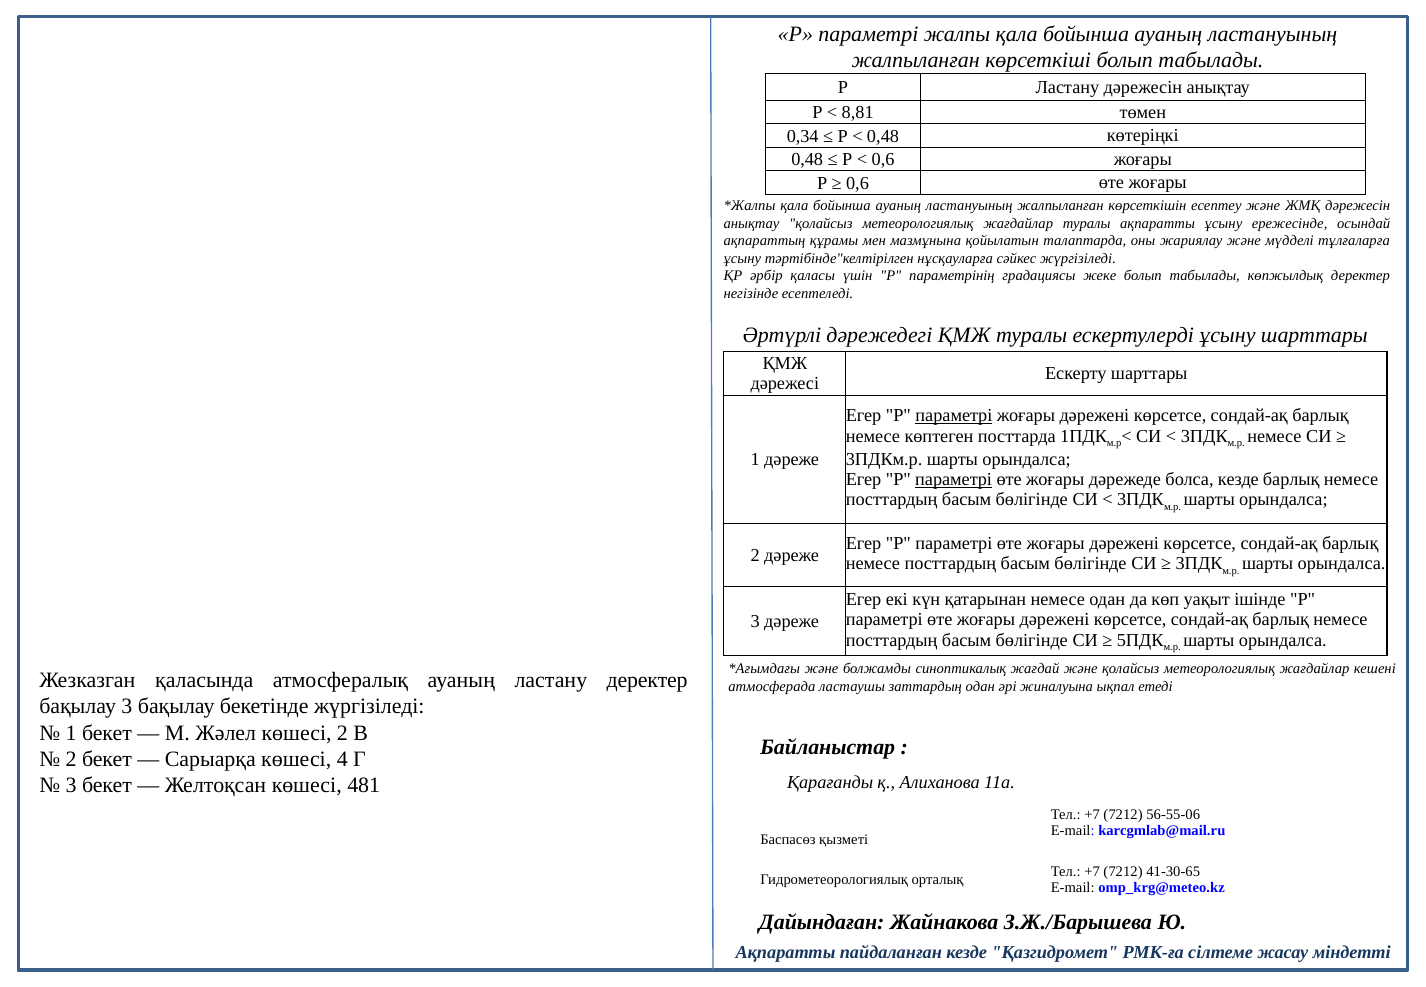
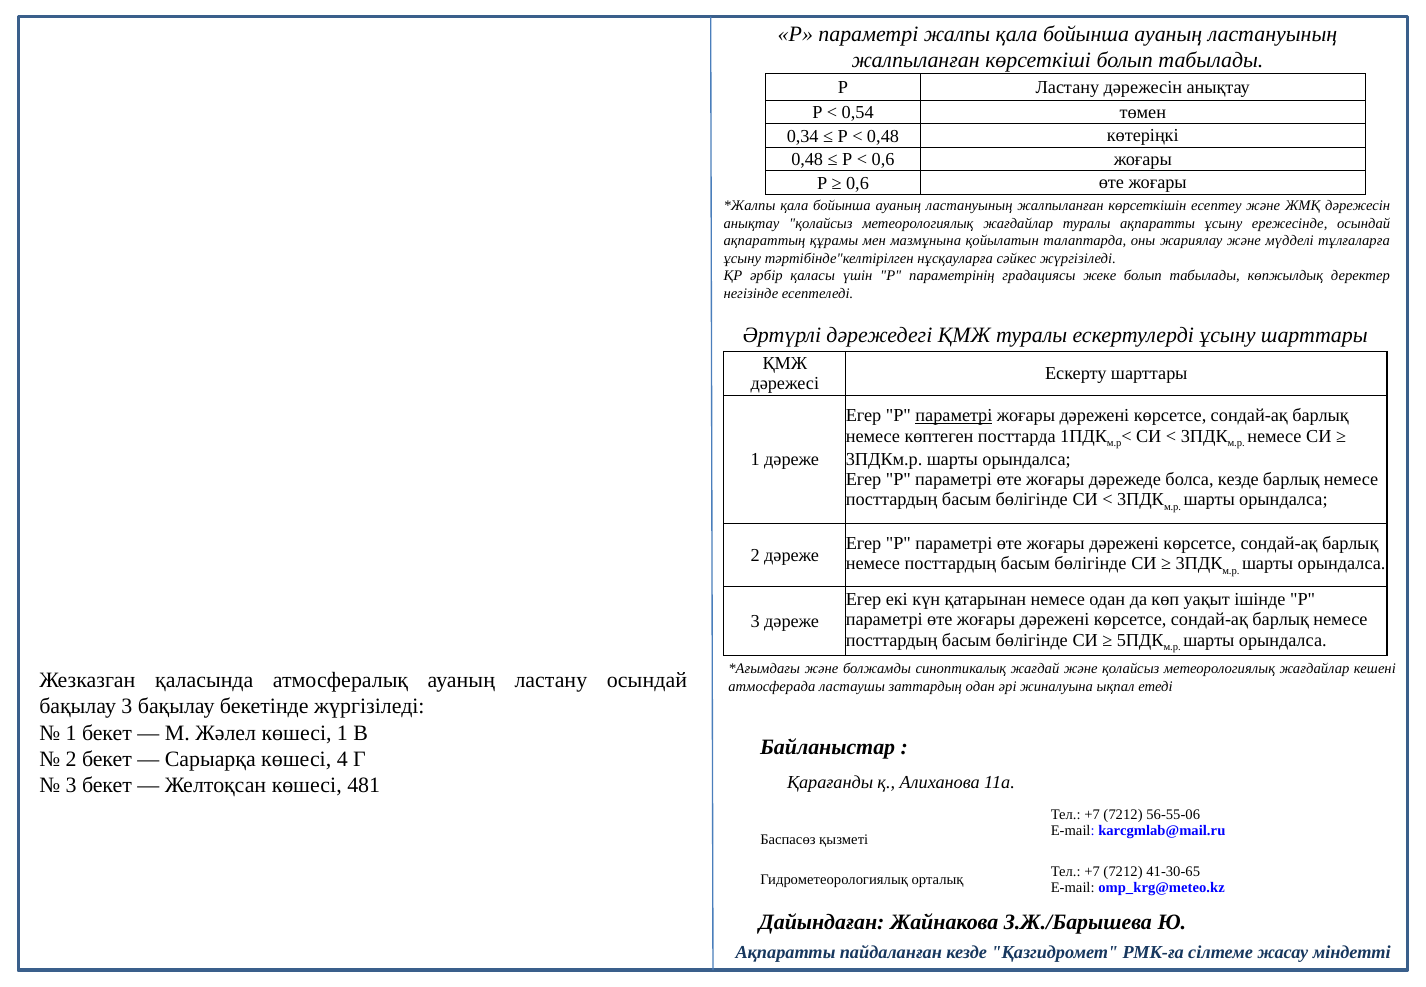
8,81: 8,81 -> 0,54 (858, 113)
параметрі underline: present -> none (954, 479)
ластану деректер: деректер -> осындай (647, 681)
көшесі 2: 2 -> 1 (342, 733)
